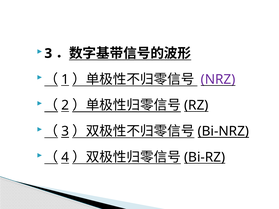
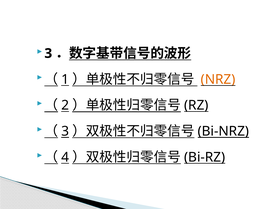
NRZ colour: purple -> orange (218, 79)
